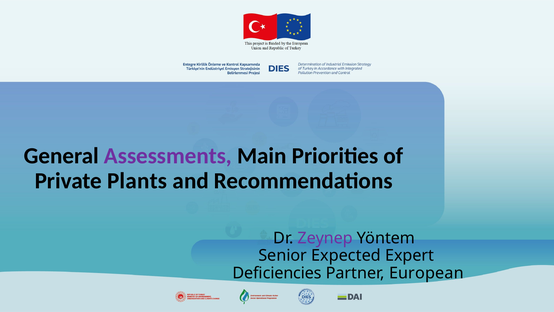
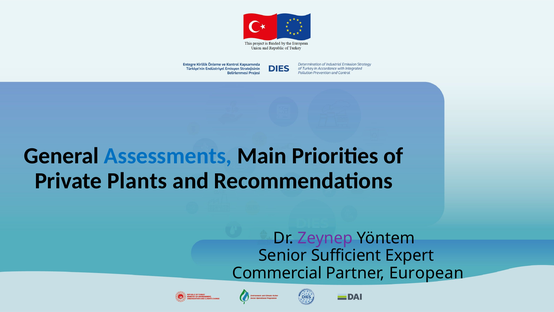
Assessments colour: purple -> blue (168, 156)
Expected: Expected -> Sufficient (346, 255)
Deficiencies: Deficiencies -> Commercial (277, 273)
